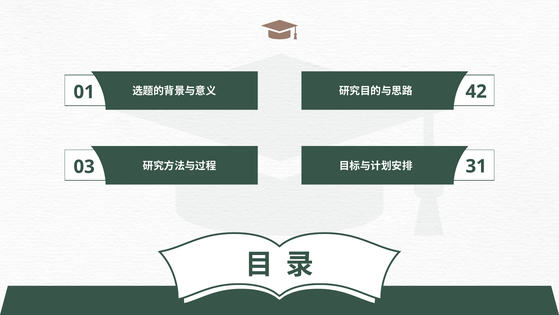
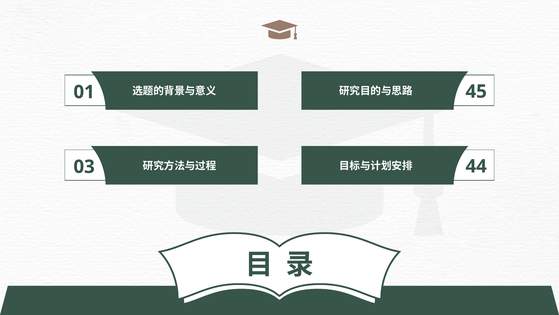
42: 42 -> 45 (476, 91)
31: 31 -> 44 (476, 166)
